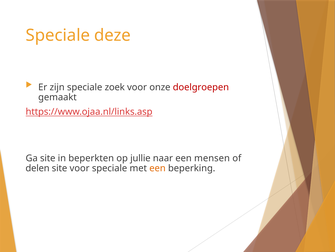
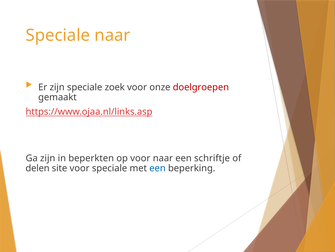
Speciale deze: deze -> naar (112, 35)
Ga site: site -> zijn (48, 158)
op jullie: jullie -> voor (140, 158)
mensen: mensen -> schriftje (212, 158)
een colour: orange -> blue (158, 168)
